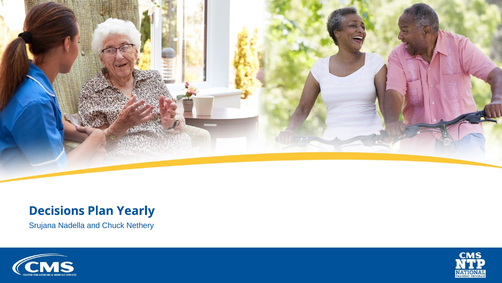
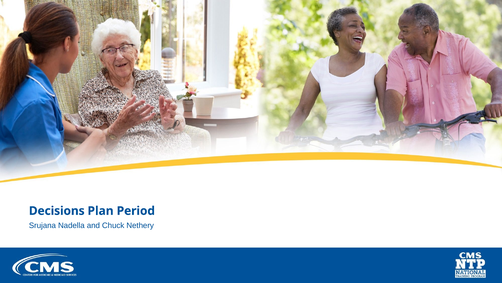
Yearly: Yearly -> Period (136, 210)
